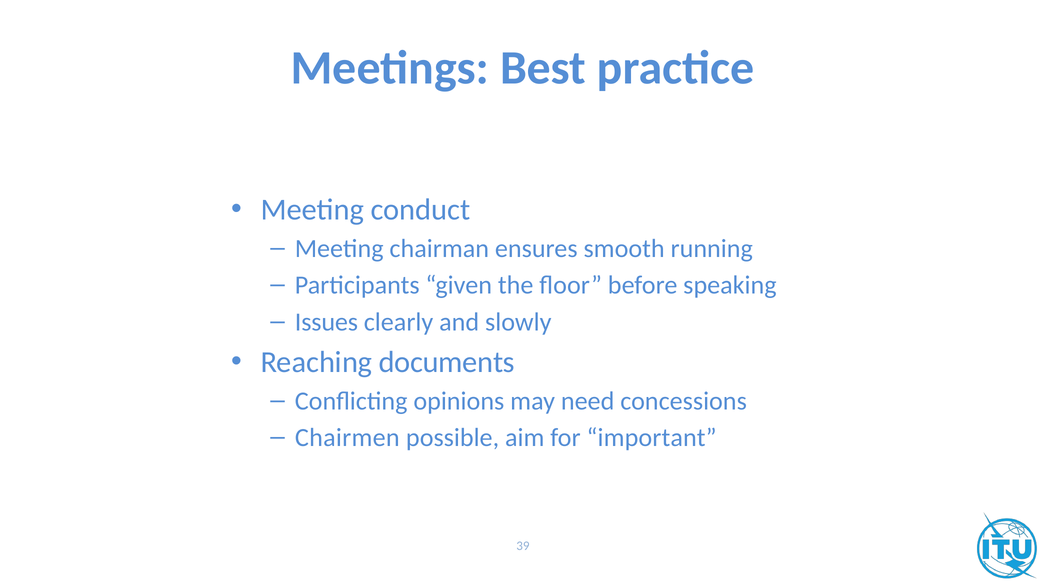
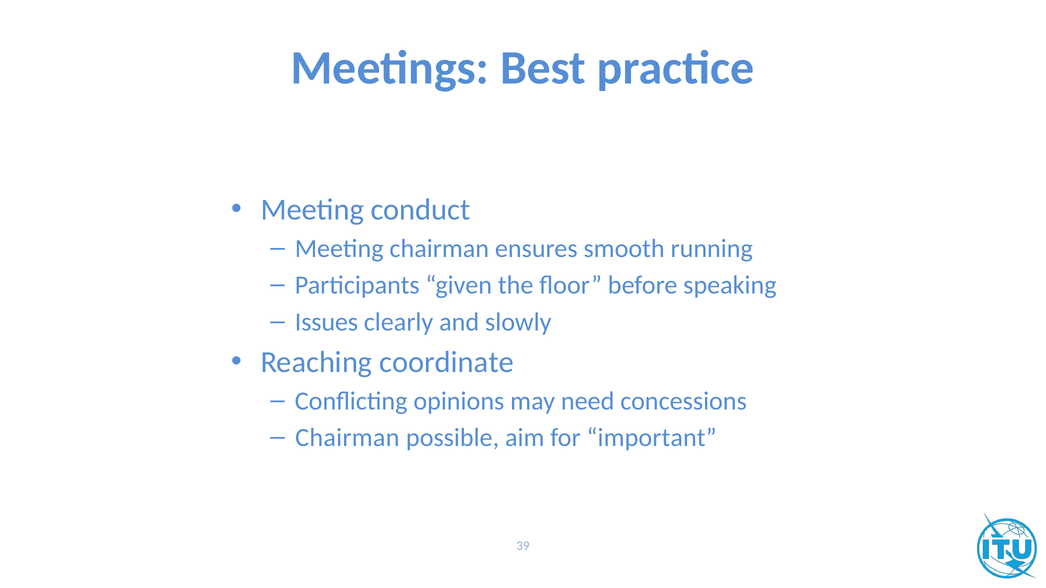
documents: documents -> coordinate (447, 363)
Chairmen: Chairmen -> Chairman (347, 438)
